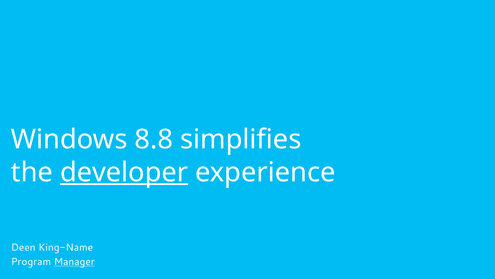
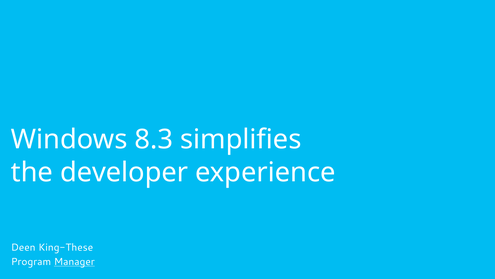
8.8: 8.8 -> 8.3 (154, 139)
developer underline: present -> none (124, 172)
King-Name: King-Name -> King-These (66, 247)
